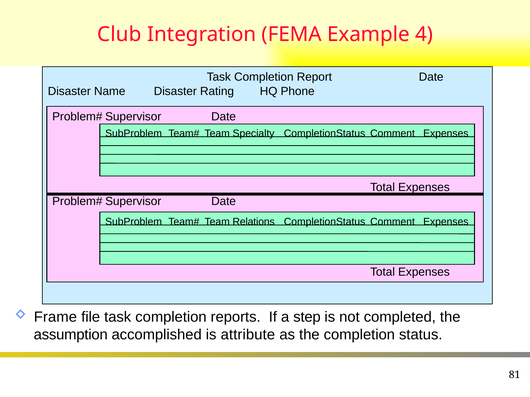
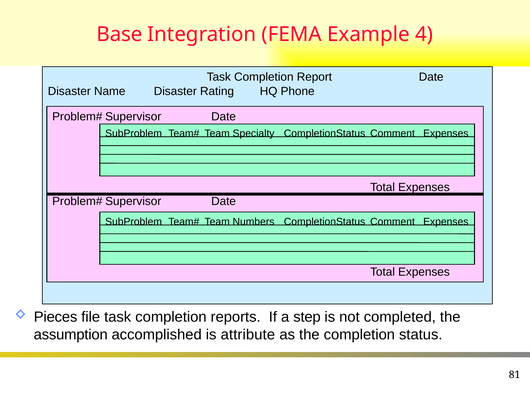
Club: Club -> Base (120, 35)
Relations: Relations -> Numbers (254, 222)
Frame: Frame -> Pieces (56, 317)
